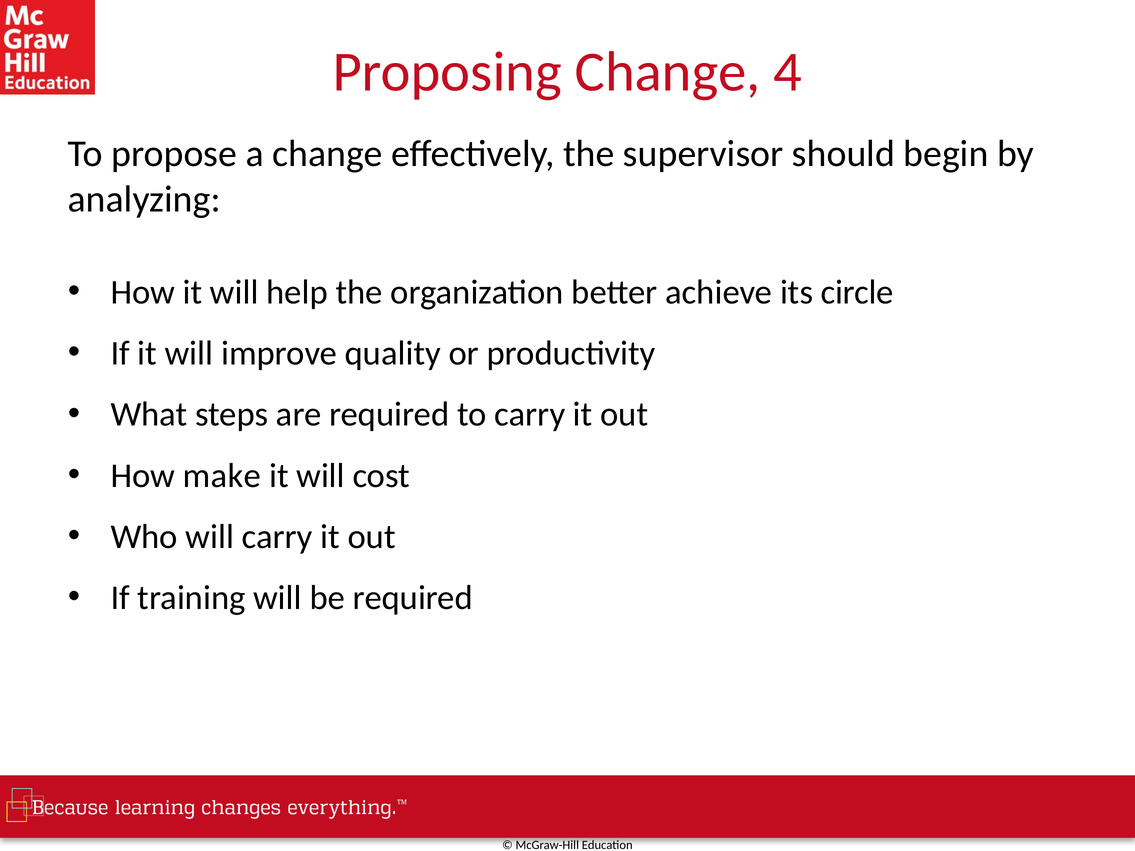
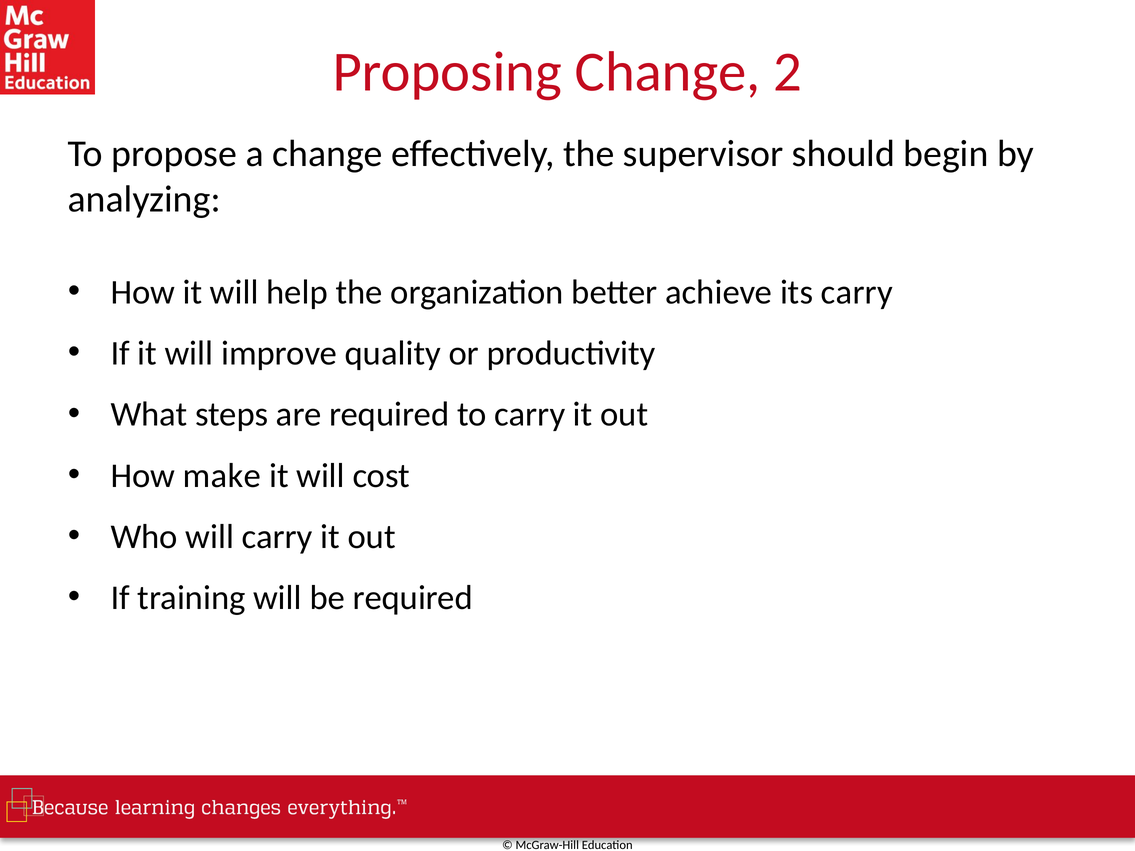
4: 4 -> 2 (788, 72)
its circle: circle -> carry (857, 292)
